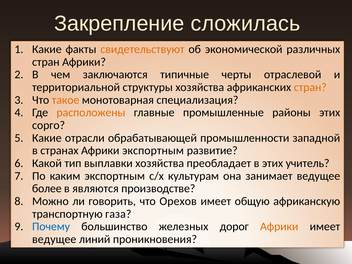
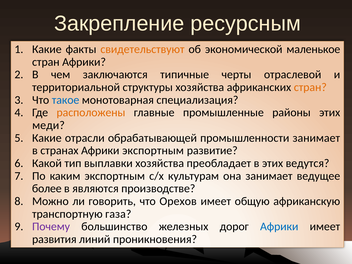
сложилась: сложилась -> ресурсным (246, 24)
различных: различных -> маленькое (313, 49)
такое colour: orange -> blue (66, 100)
сорго: сорго -> меди (48, 125)
промышленности западной: западной -> занимает (316, 138)
учитель: учитель -> ведутся (308, 163)
Почему colour: blue -> purple (51, 227)
Африки colour: orange -> blue (279, 227)
ведущее: ведущее -> развития (54, 239)
